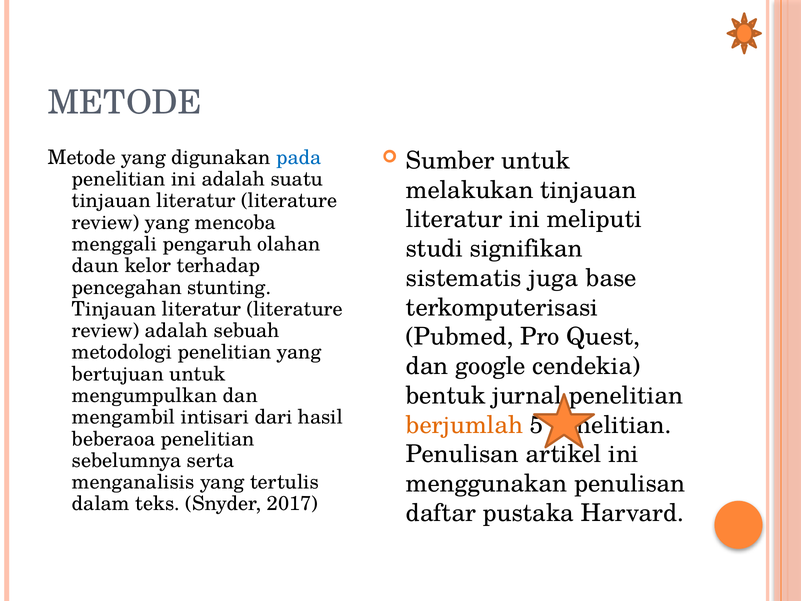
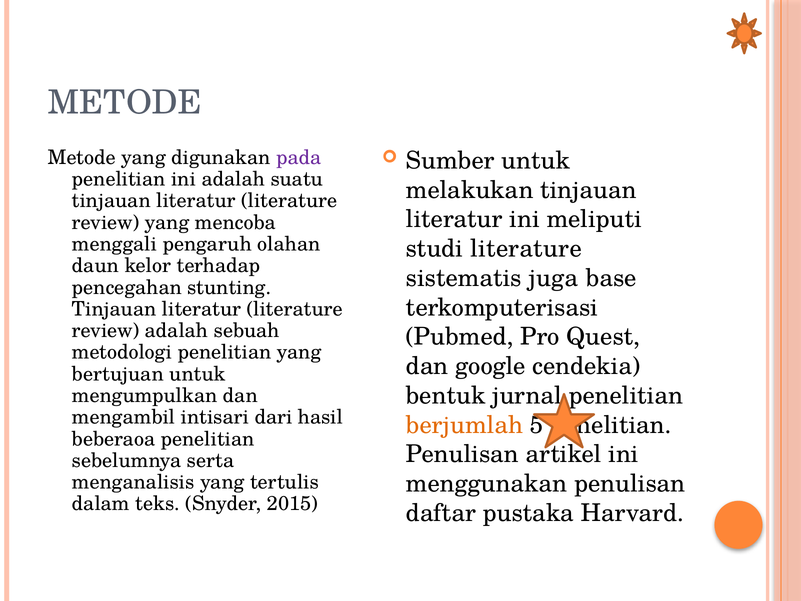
pada colour: blue -> purple (299, 158)
studi signifikan: signifikan -> literature (526, 249)
2017: 2017 -> 2015 (293, 504)
